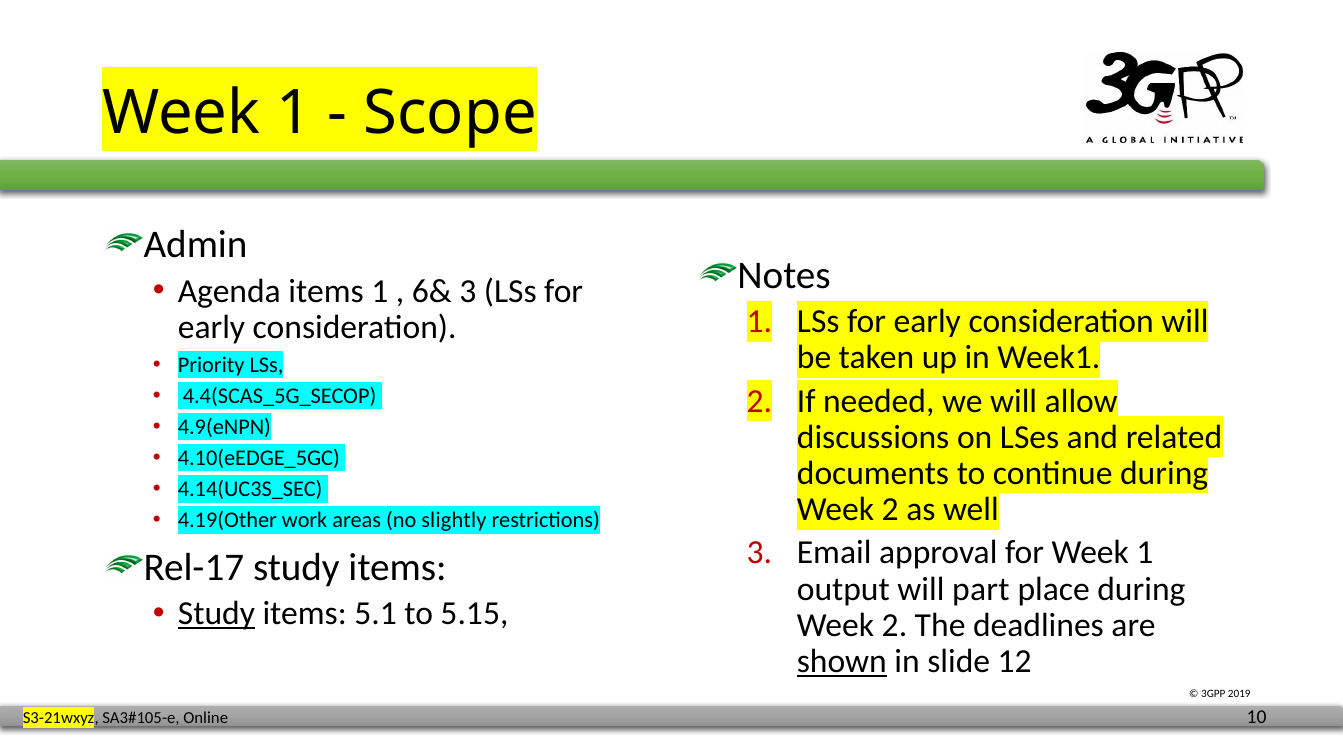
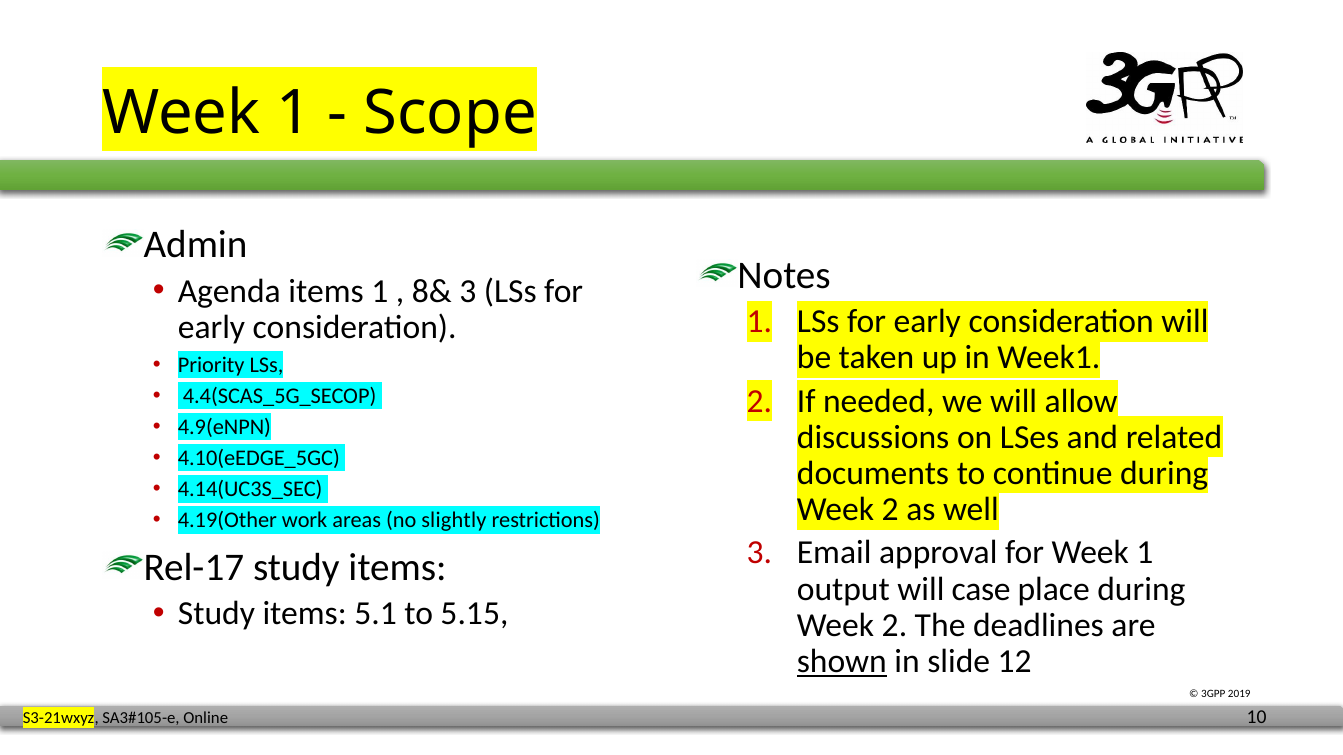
6&: 6& -> 8& (432, 291)
part: part -> case (981, 589)
Study underline: present -> none (216, 614)
